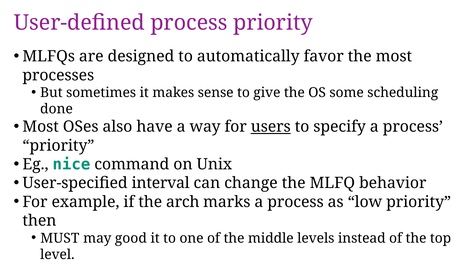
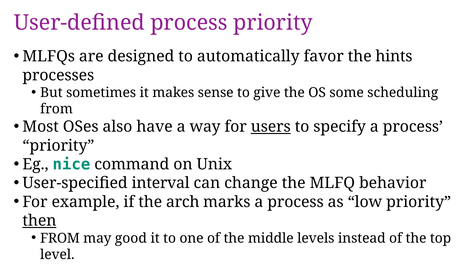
the most: most -> hints (394, 56)
done: done -> from (56, 109)
then underline: none -> present (39, 221)
MUST: MUST -> FROM (60, 239)
